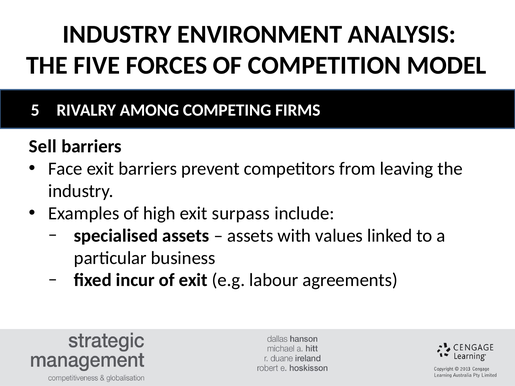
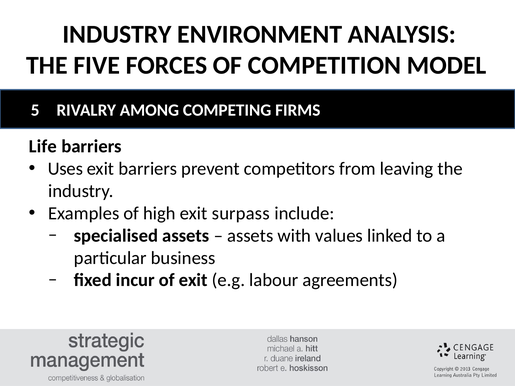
Sell: Sell -> Life (43, 147)
Face: Face -> Uses (65, 169)
